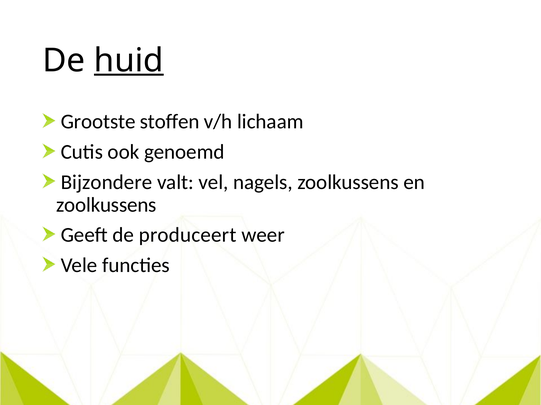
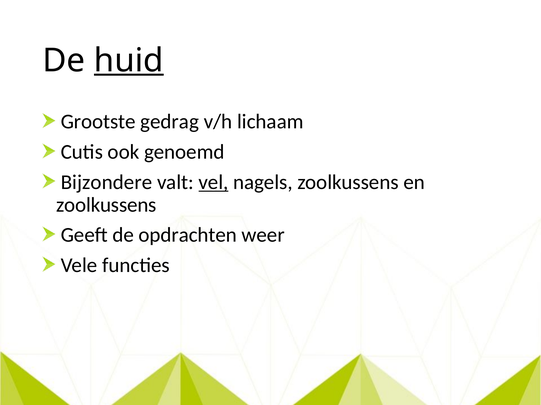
stoffen: stoffen -> gedrag (170, 122)
vel underline: none -> present (213, 182)
produceert: produceert -> opdrachten (188, 235)
